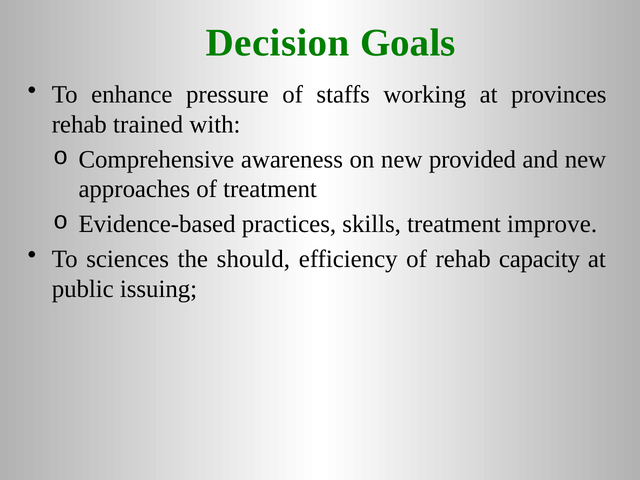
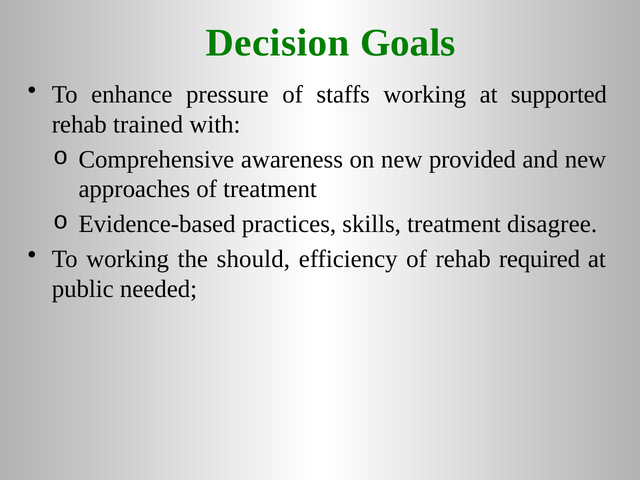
provinces: provinces -> supported (559, 95)
improve: improve -> disagree (552, 224)
To sciences: sciences -> working (128, 259)
capacity: capacity -> required (540, 259)
issuing: issuing -> needed (159, 289)
